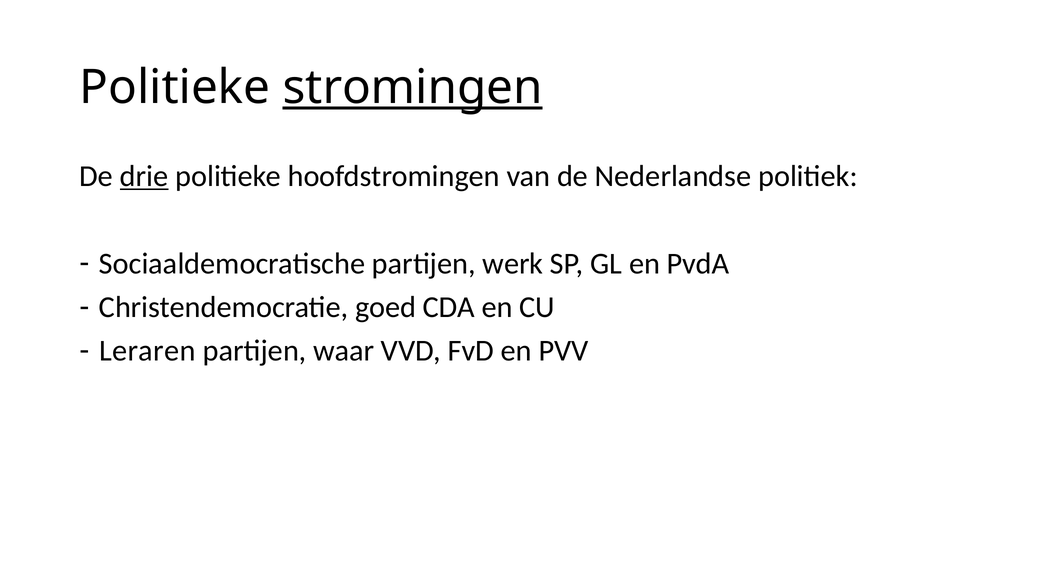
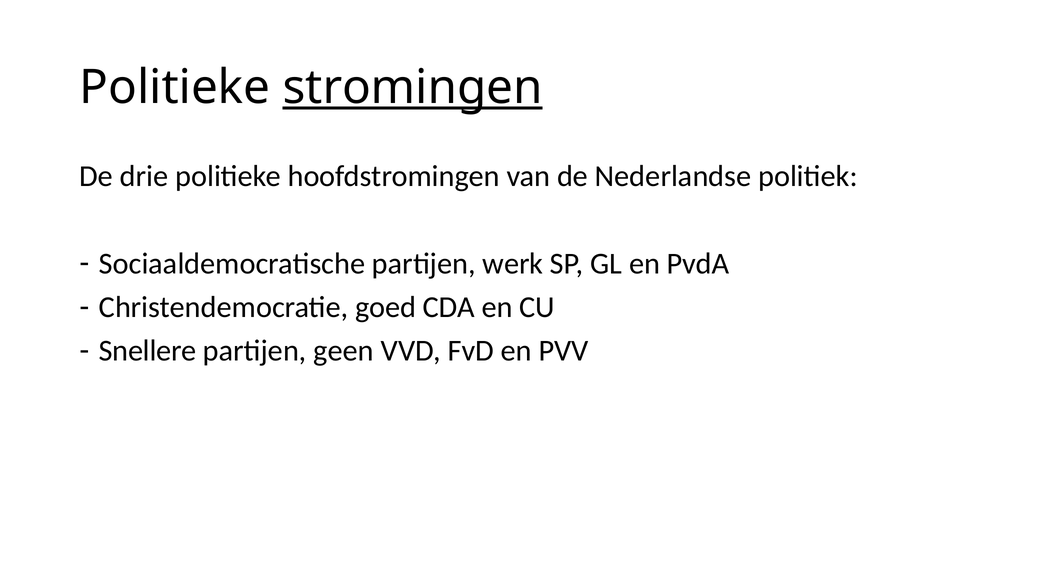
drie underline: present -> none (144, 176)
Leraren: Leraren -> Snellere (148, 351)
waar: waar -> geen (344, 351)
